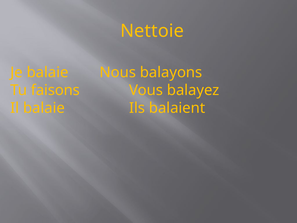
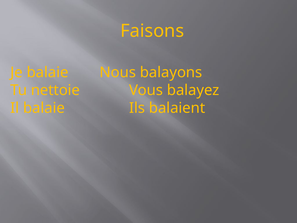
Nettoie: Nettoie -> Faisons (152, 31)
faisons: faisons -> nettoie (55, 90)
